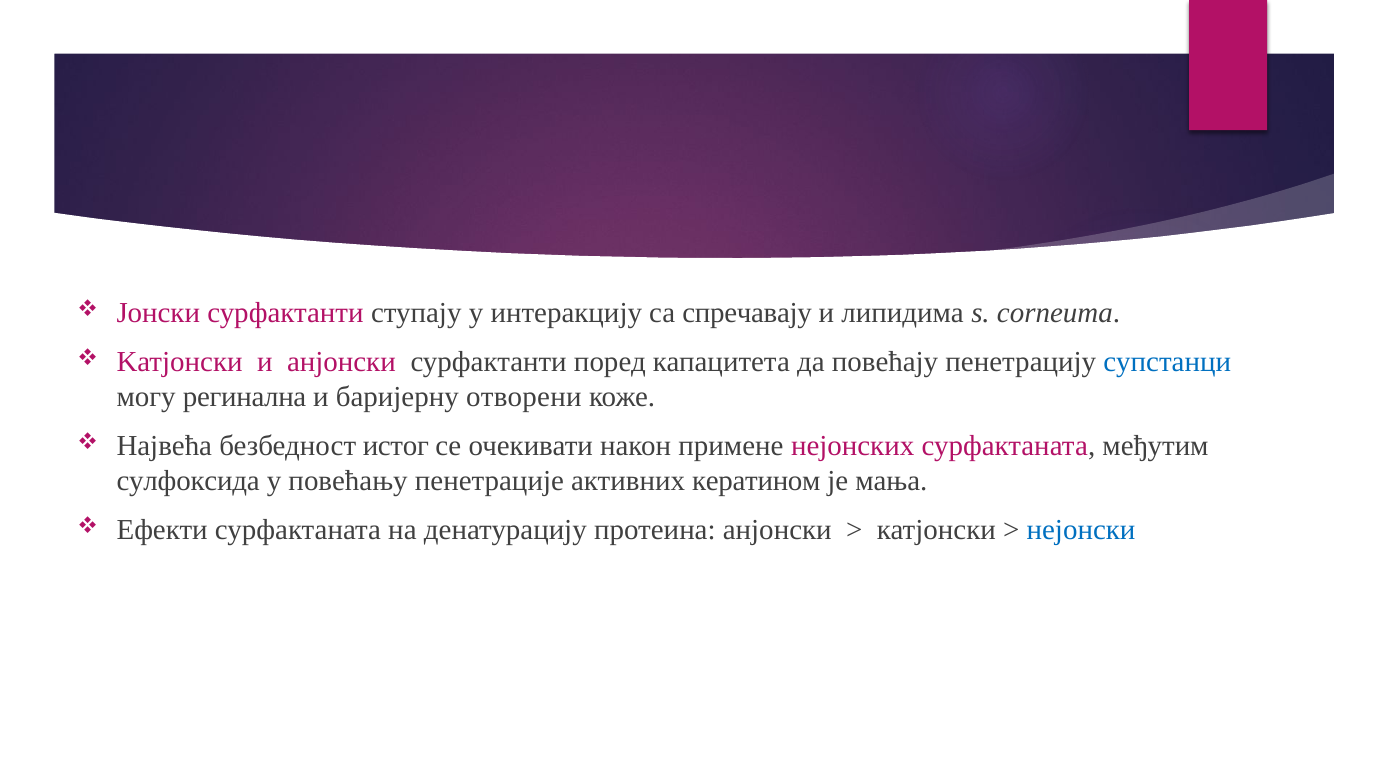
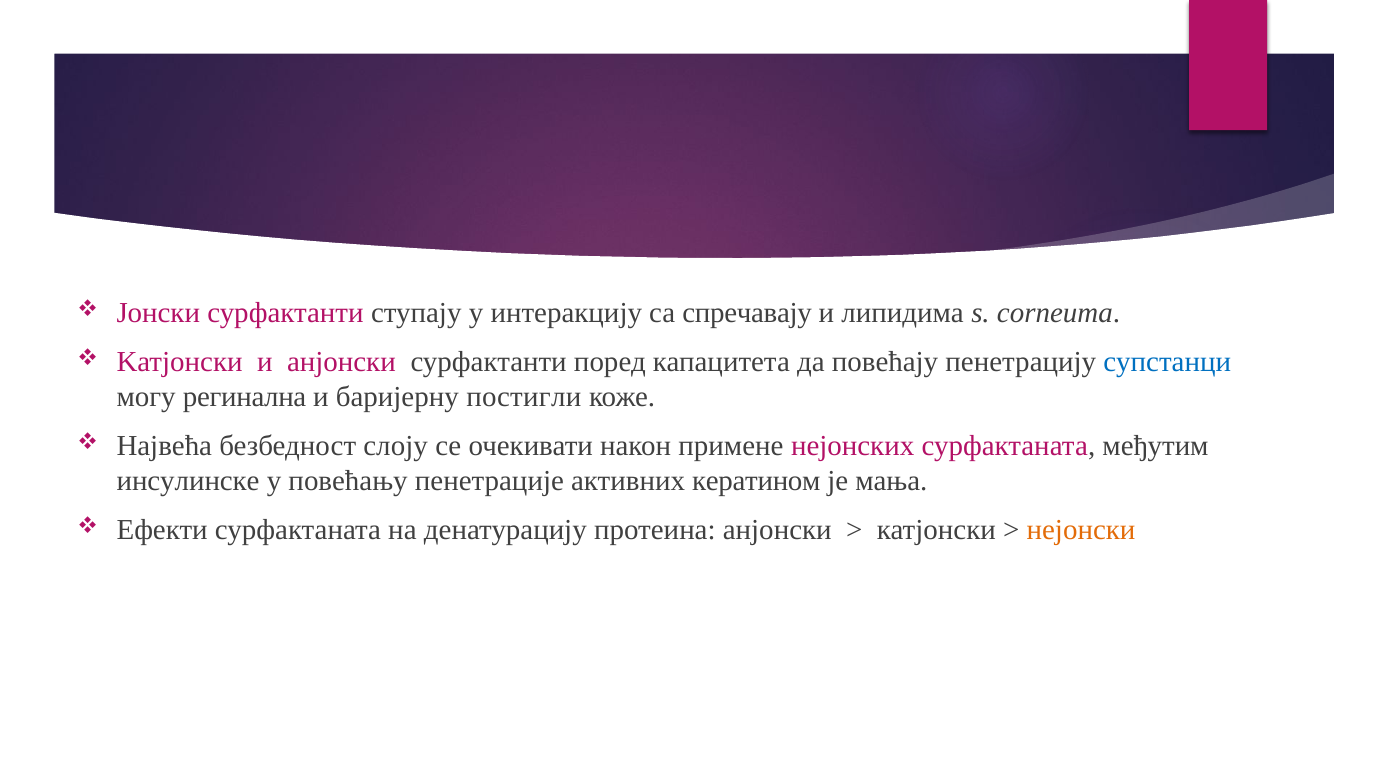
отворени: отворени -> постигли (524, 397)
истог: истог -> слоју (396, 446)
сулфоксида: сулфоксида -> инсулинске (188, 481)
нејонски colour: blue -> orange (1081, 530)
